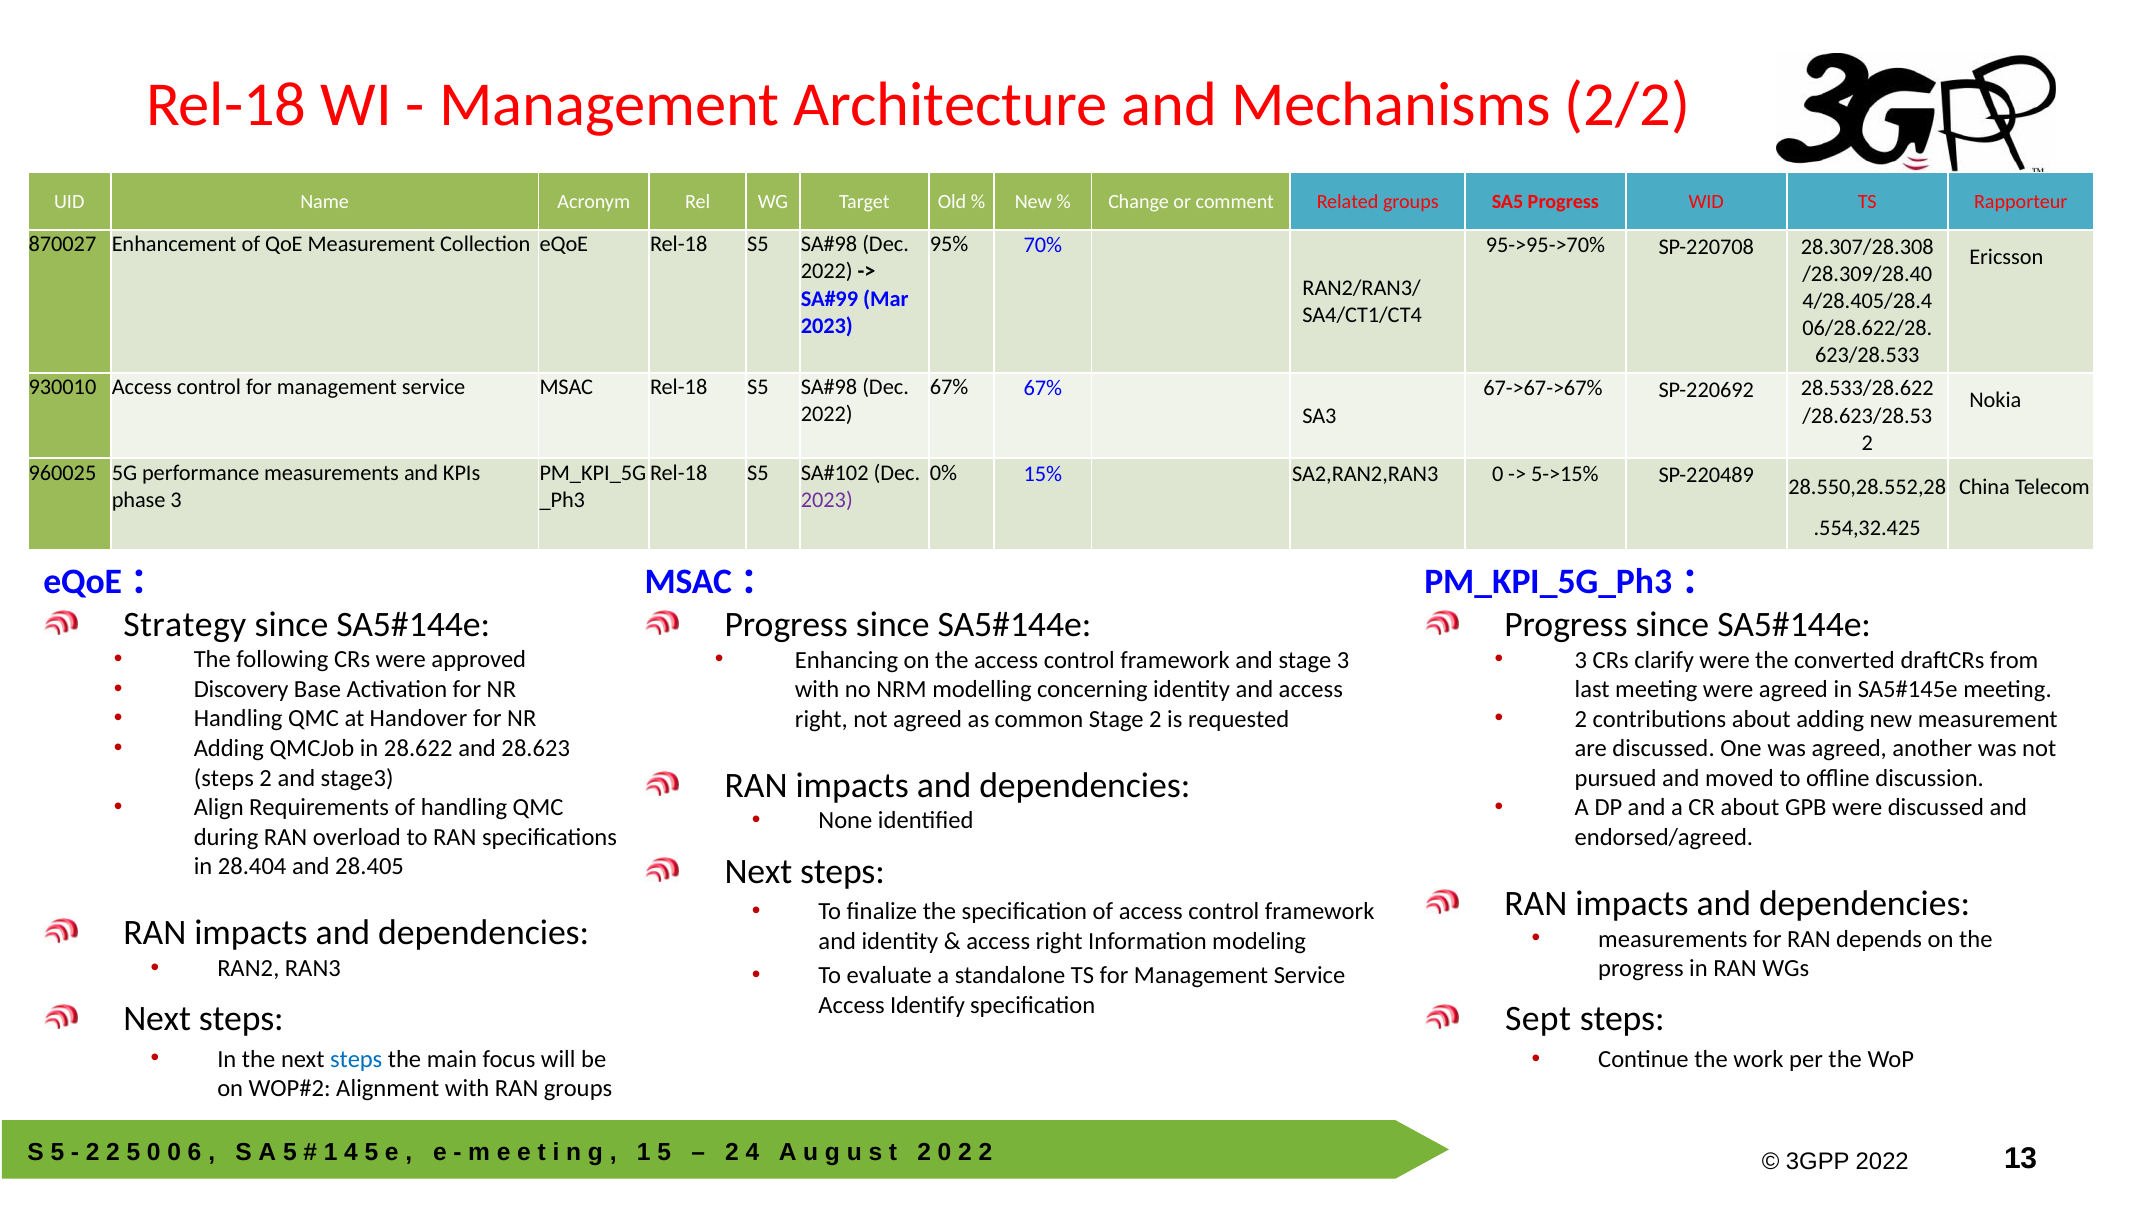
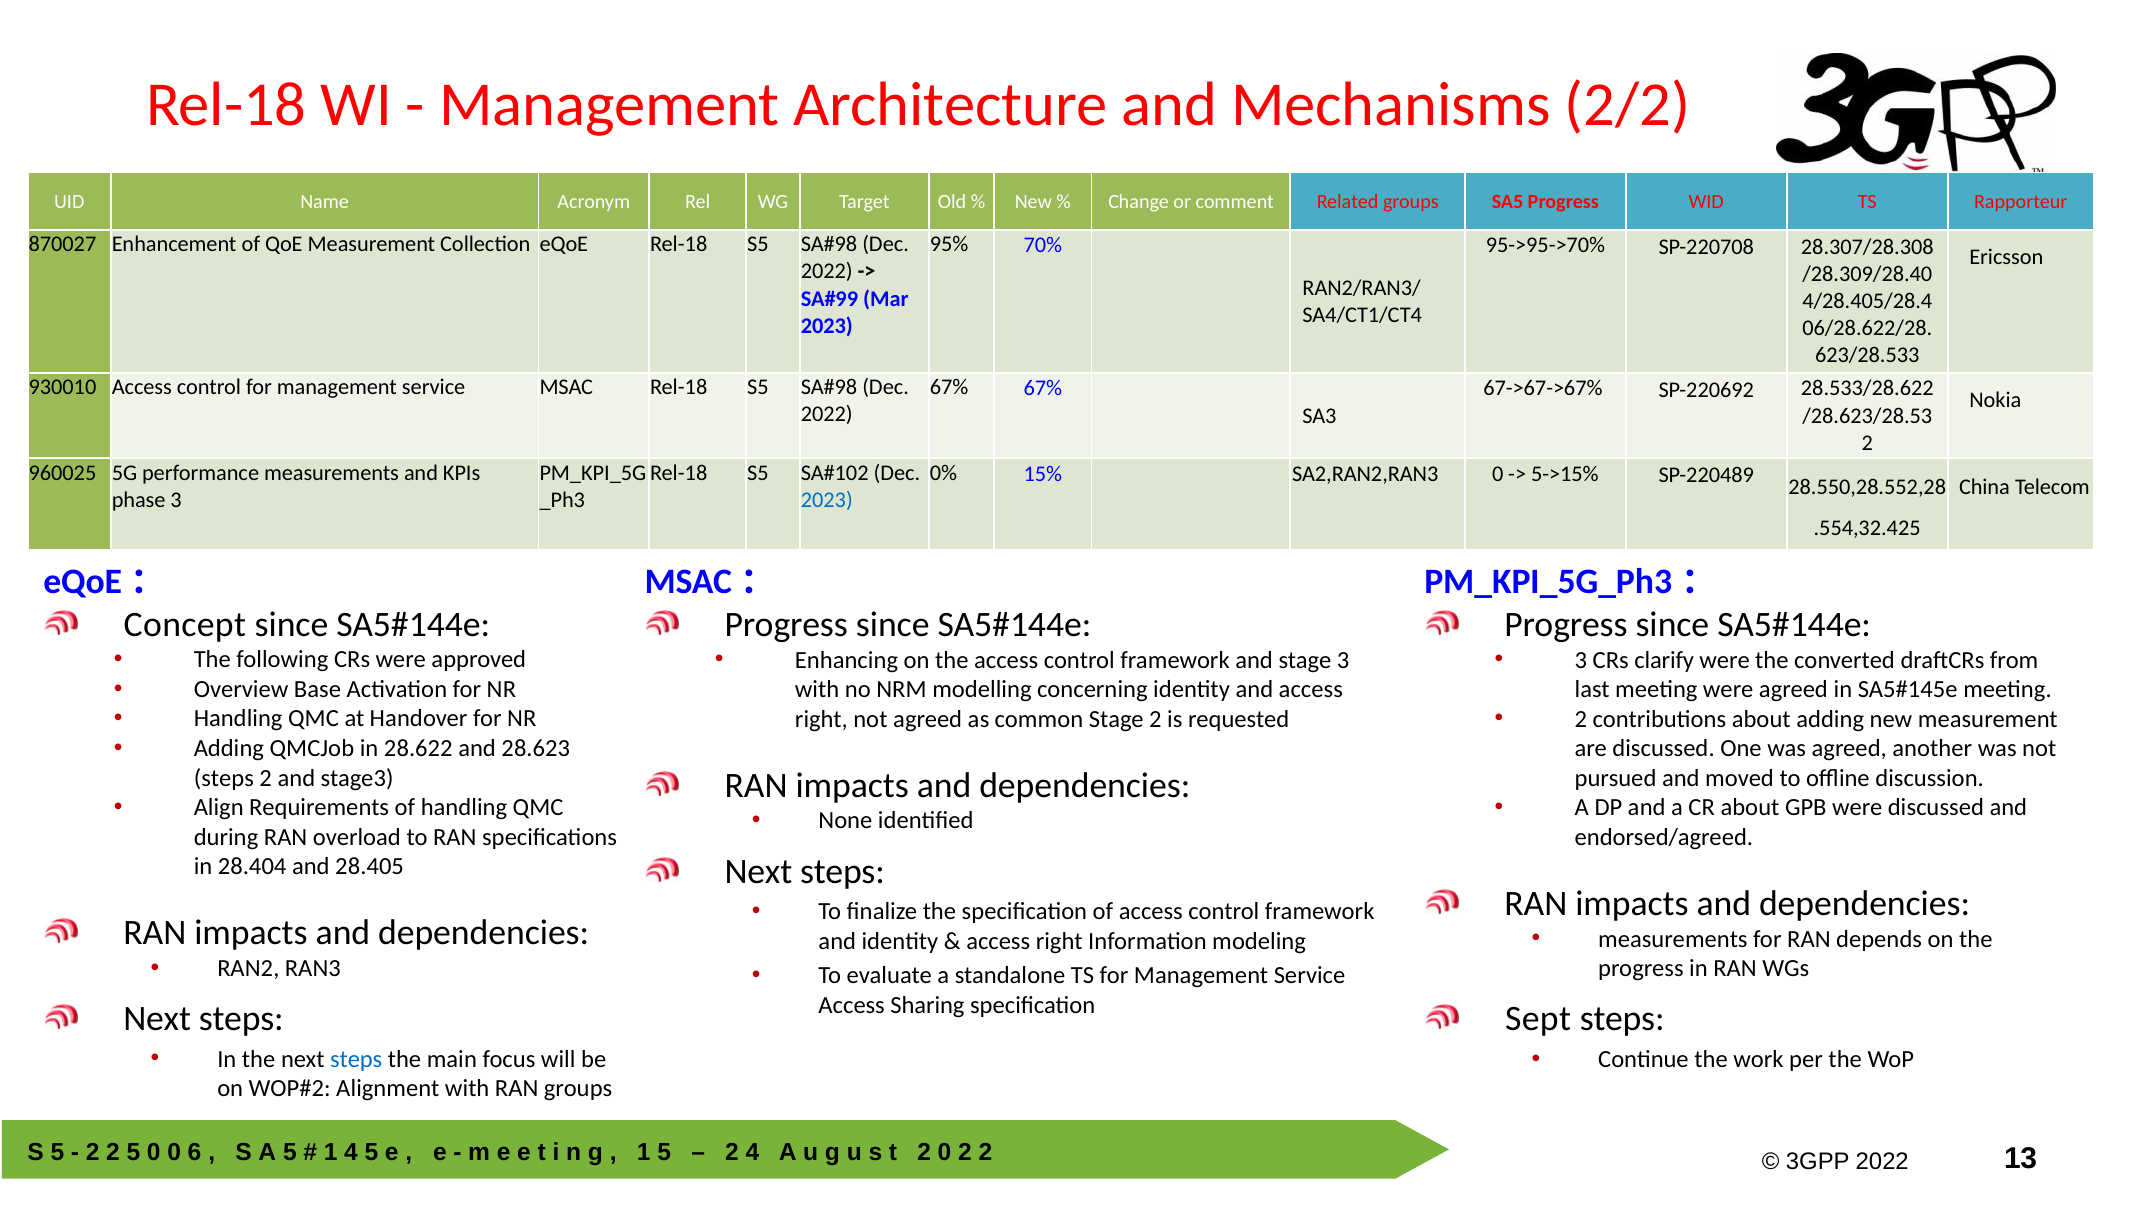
2023 colour: purple -> blue (827, 500)
Strategy: Strategy -> Concept (185, 624)
Discovery: Discovery -> Overview (241, 689)
Identify: Identify -> Sharing (927, 1005)
